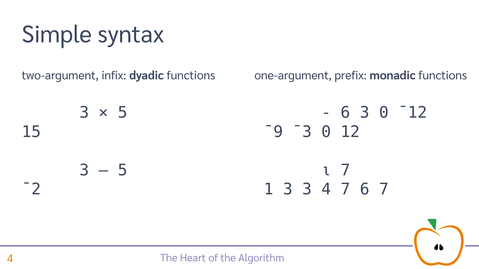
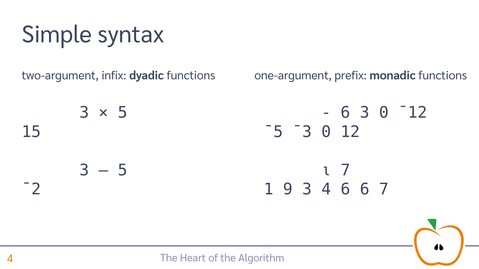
¯9: ¯9 -> ¯5 (273, 132)
1 3: 3 -> 9 (288, 190)
4 7: 7 -> 6 (345, 190)
